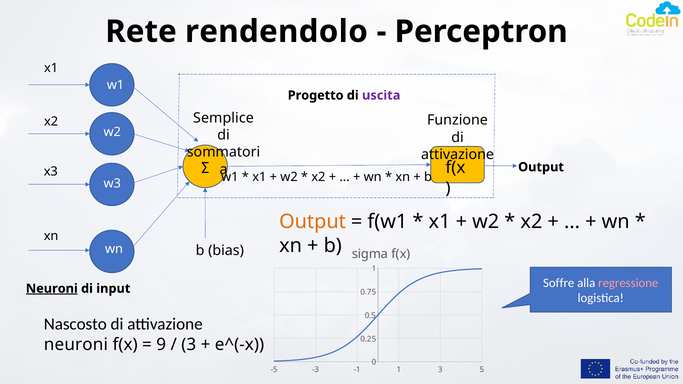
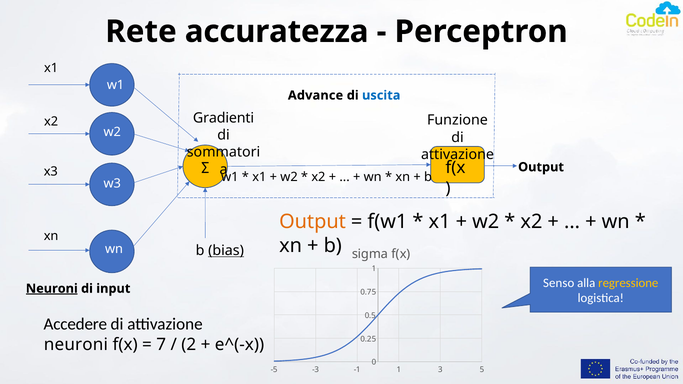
rendendolo: rendendolo -> accuratezza (277, 32)
Progetto: Progetto -> Advance (316, 95)
uscita colour: purple -> blue (381, 95)
Semplice: Semplice -> Gradienti (224, 118)
bias underline: none -> present (226, 251)
Soffre: Soffre -> Senso (559, 283)
regressione colour: pink -> yellow (628, 283)
Nascosto: Nascosto -> Accedere (75, 324)
9: 9 -> 7 (161, 345)
3: 3 -> 2 (189, 345)
